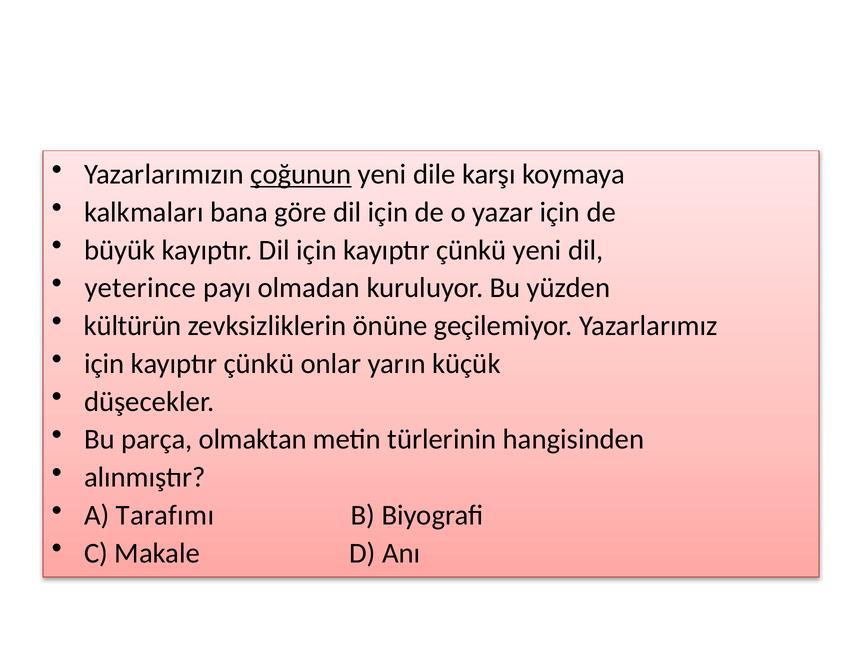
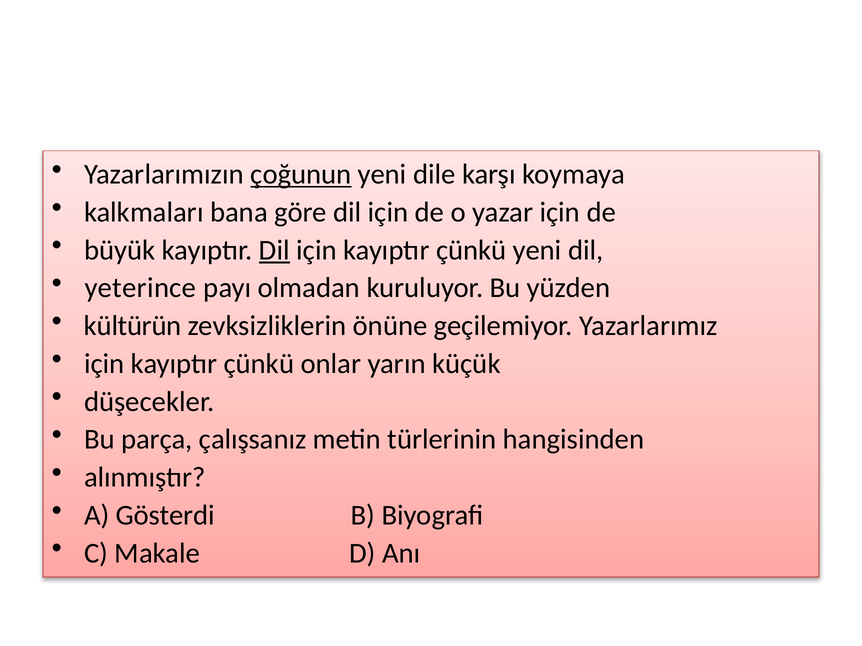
Dil underline: none -> present (274, 250)
olmaktan: olmaktan -> çalışsanız (253, 440)
Tarafımı: Tarafımı -> Gösterdi (165, 516)
